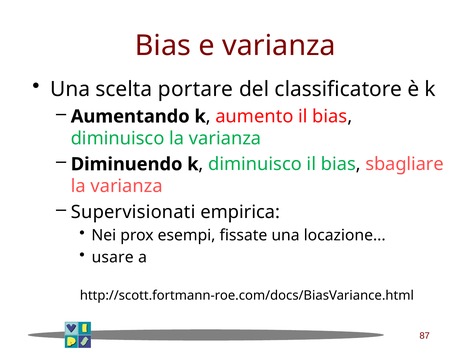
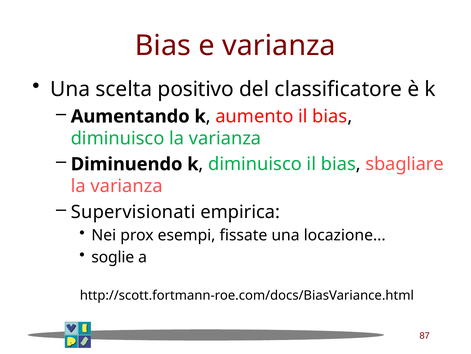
portare: portare -> positivo (196, 89)
usare: usare -> soglie (113, 257)
